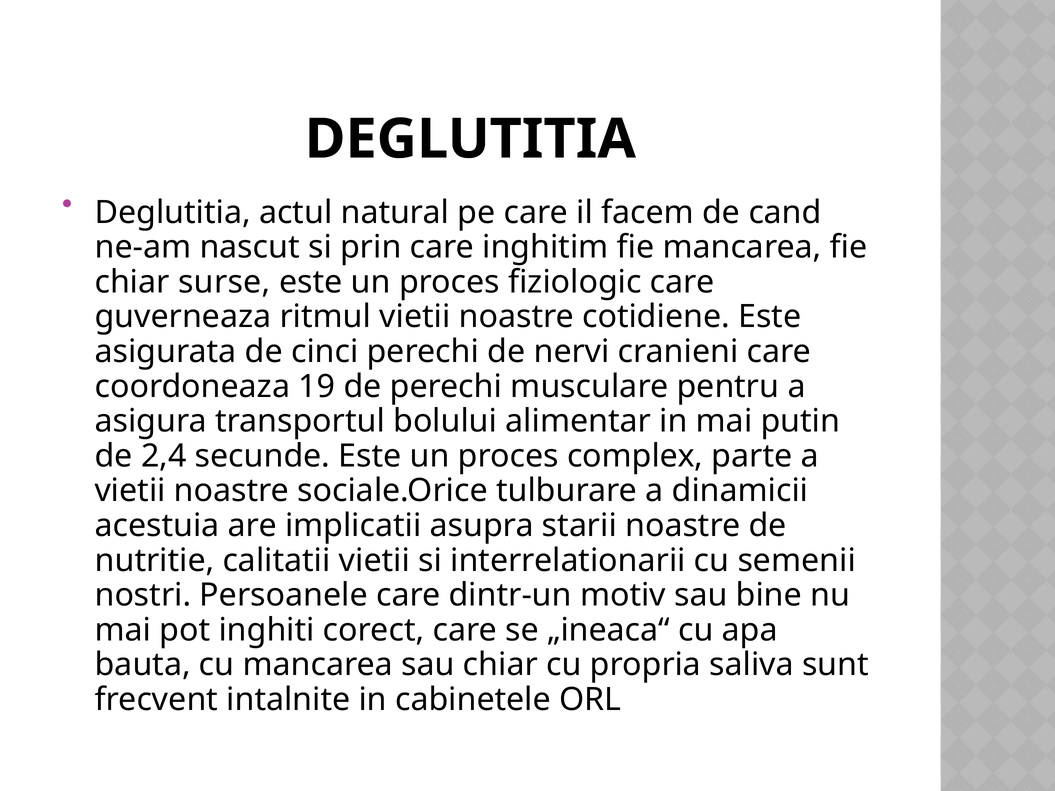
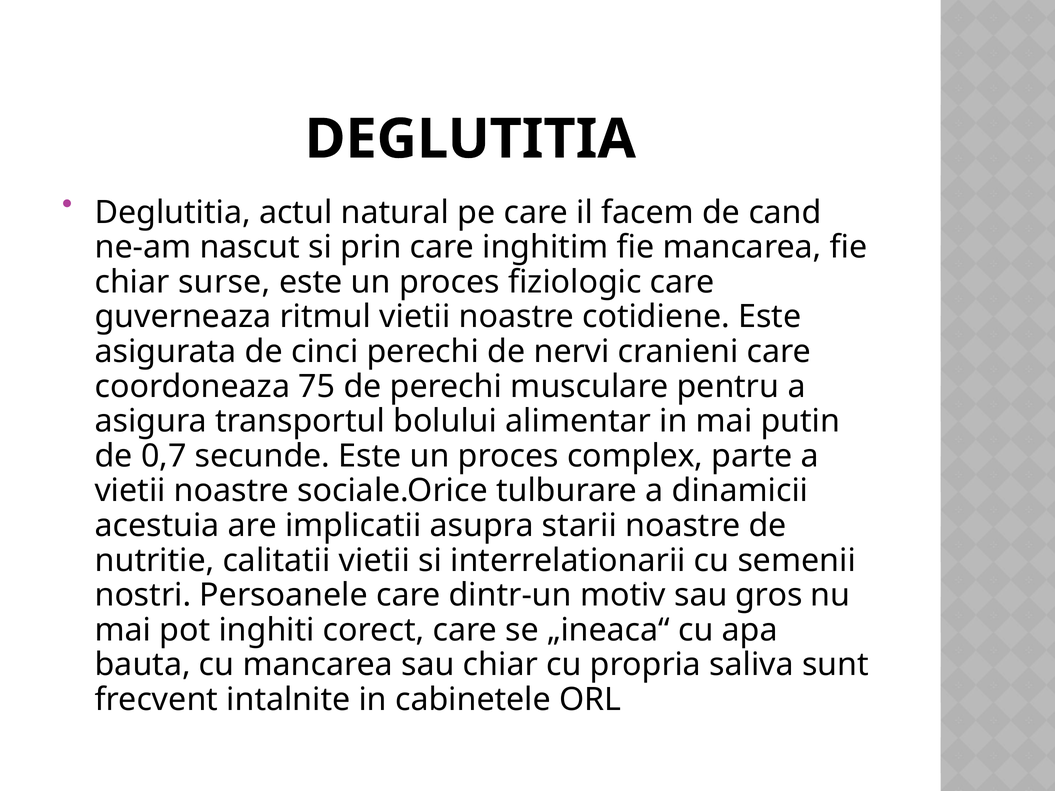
19: 19 -> 75 (317, 387)
2,4: 2,4 -> 0,7 (164, 456)
bine: bine -> gros (769, 595)
